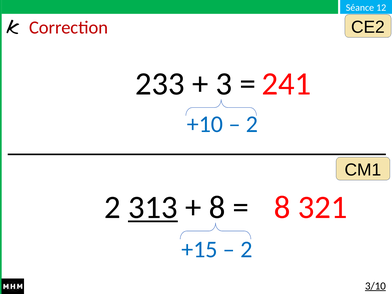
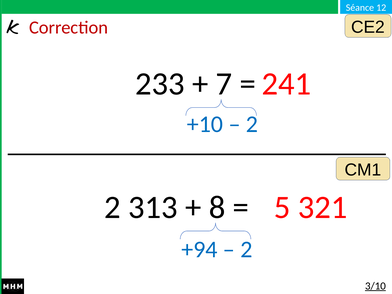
3: 3 -> 7 (224, 84)
313 underline: present -> none (153, 207)
8: 8 -> 5 (282, 207)
+15: +15 -> +94 (199, 249)
